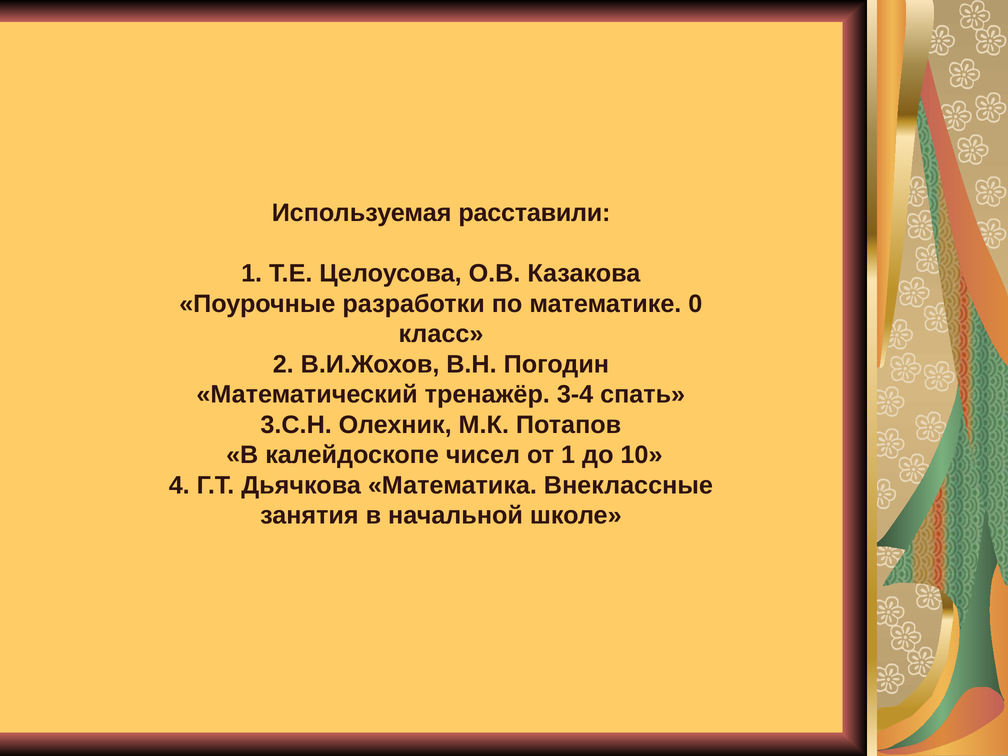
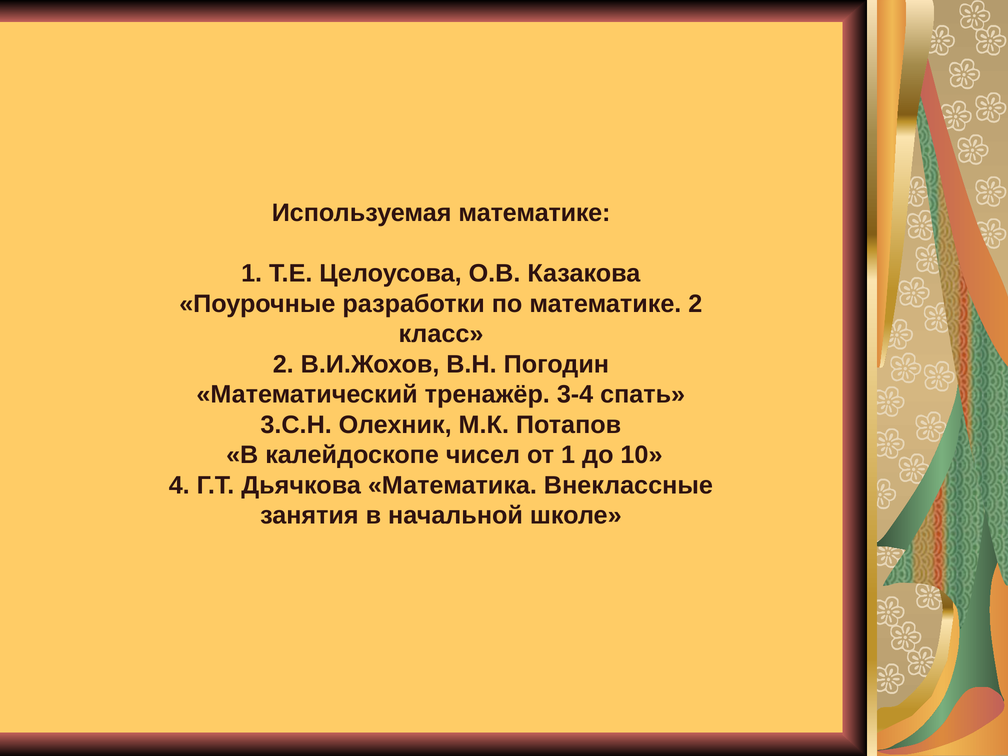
Используемая расставили: расставили -> математике (534, 213)
математике 0: 0 -> 2 (695, 304)
